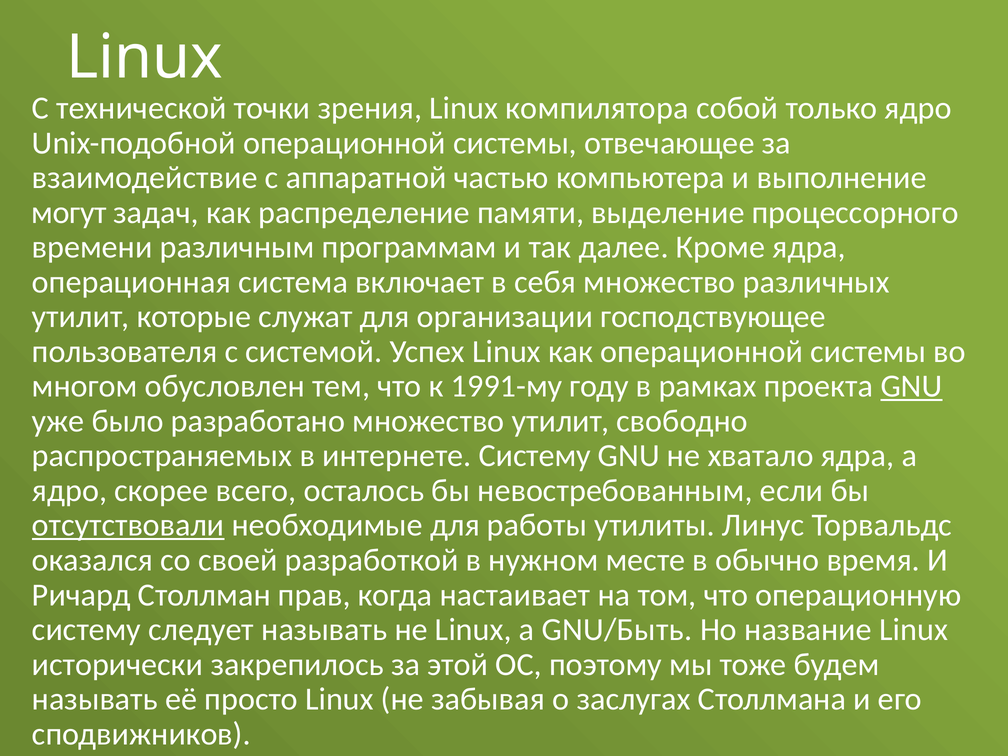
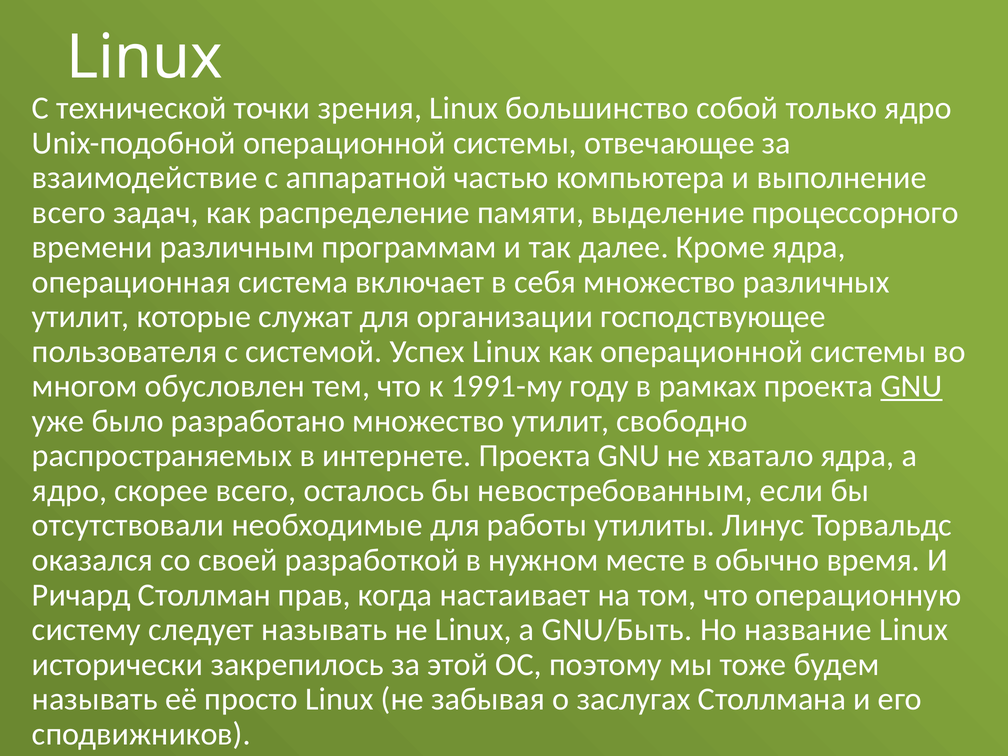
компилятора: компилятора -> большинство (597, 108)
могут: могут -> всего (69, 212)
интернете Систему: Систему -> Проекта (535, 456)
отсутствовали underline: present -> none (128, 525)
